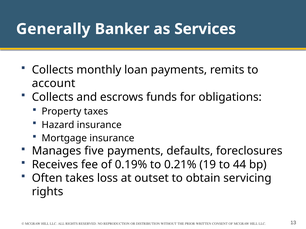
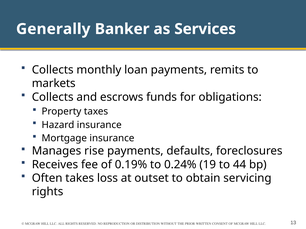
account: account -> markets (54, 84)
five: five -> rise (94, 151)
0.21%: 0.21% -> 0.24% (180, 165)
